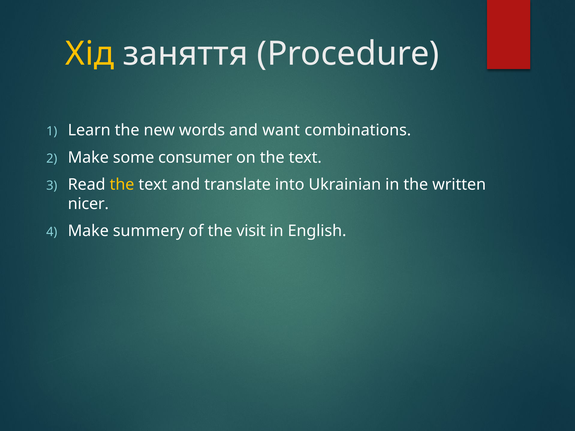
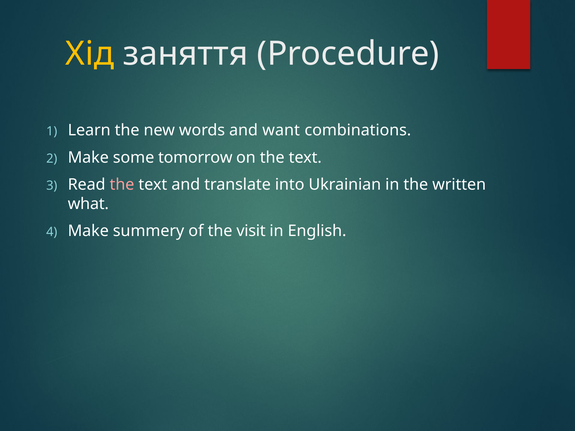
consumer: consumer -> tomorrow (195, 158)
the colour: yellow -> pink (122, 185)
nicer: nicer -> what (88, 204)
